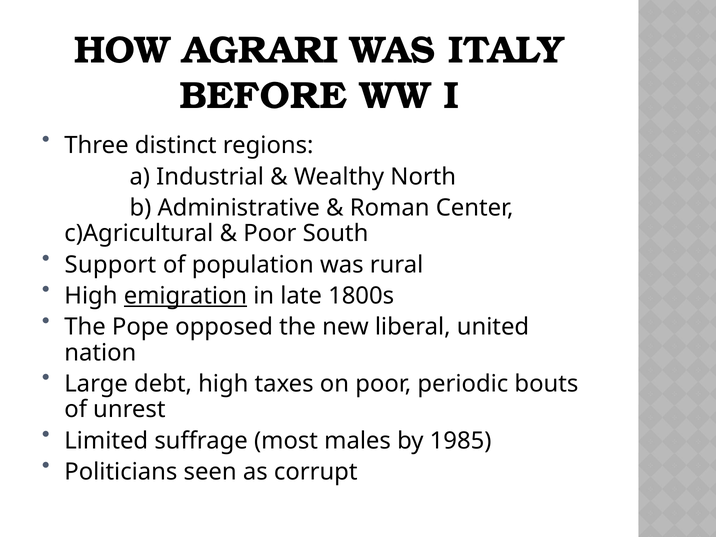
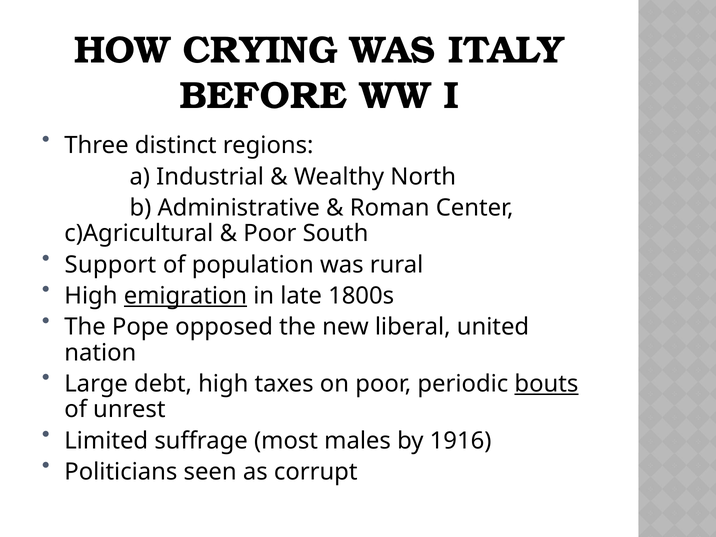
AGRARI: AGRARI -> CRYING (260, 50)
bouts underline: none -> present (546, 384)
1985: 1985 -> 1916 (461, 441)
